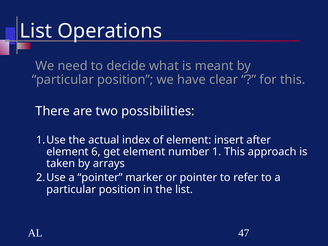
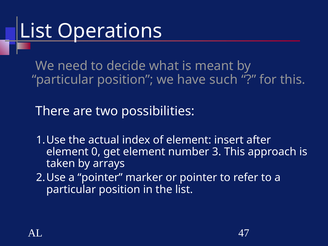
clear: clear -> such (224, 80)
6: 6 -> 0 (96, 152)
1: 1 -> 3 (217, 152)
